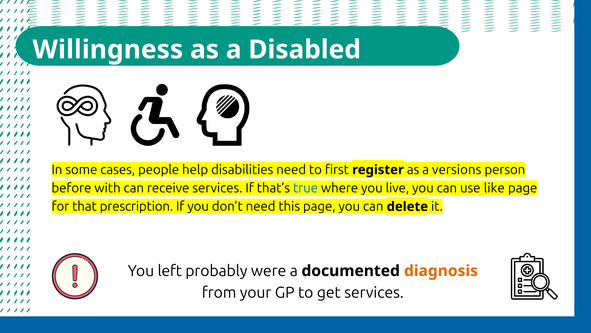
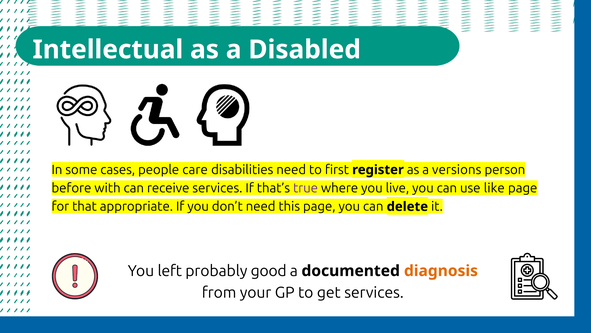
Willingness: Willingness -> Intellectual (108, 50)
help: help -> care (195, 170)
true colour: blue -> purple (306, 188)
prescription: prescription -> appropriate (136, 206)
were: were -> good (269, 270)
